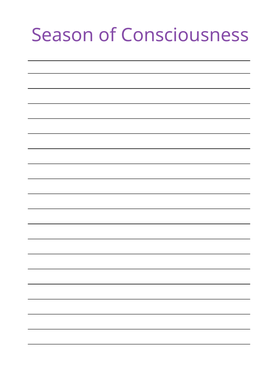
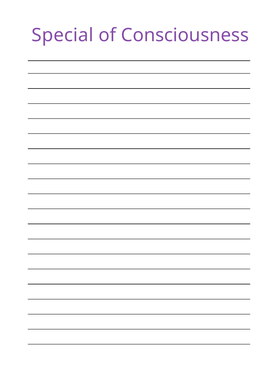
Season: Season -> Special (62, 35)
